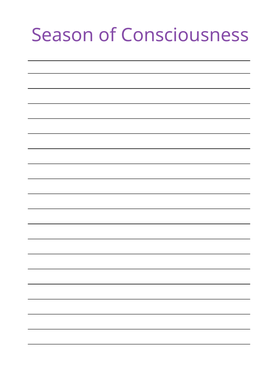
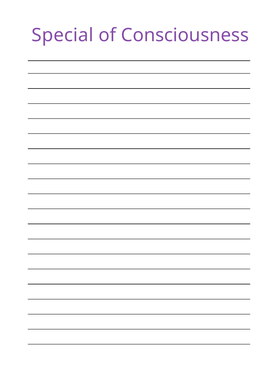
Season: Season -> Special (62, 35)
